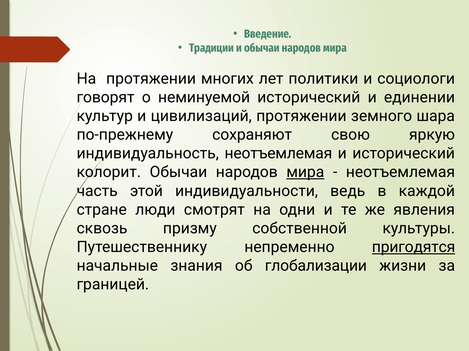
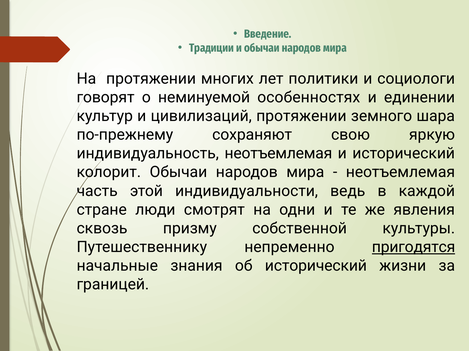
неминуемой исторический: исторический -> особенностях (309, 97)
мира underline: present -> none (305, 173)
об глобализации: глобализации -> исторический (316, 266)
